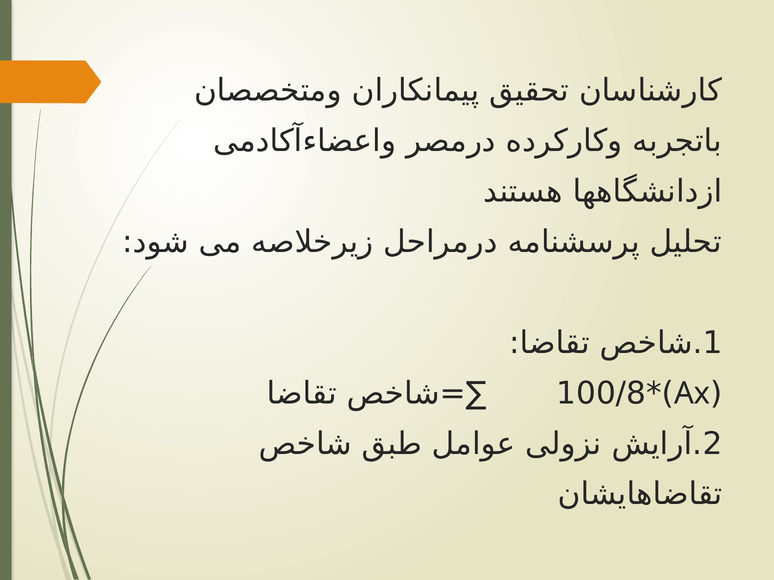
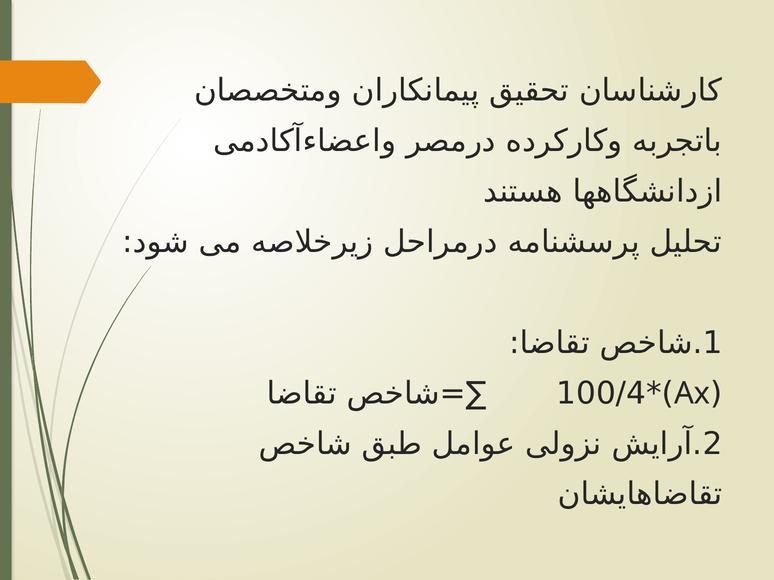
100/8: 100/8 -> 100/4 (601, 394)
